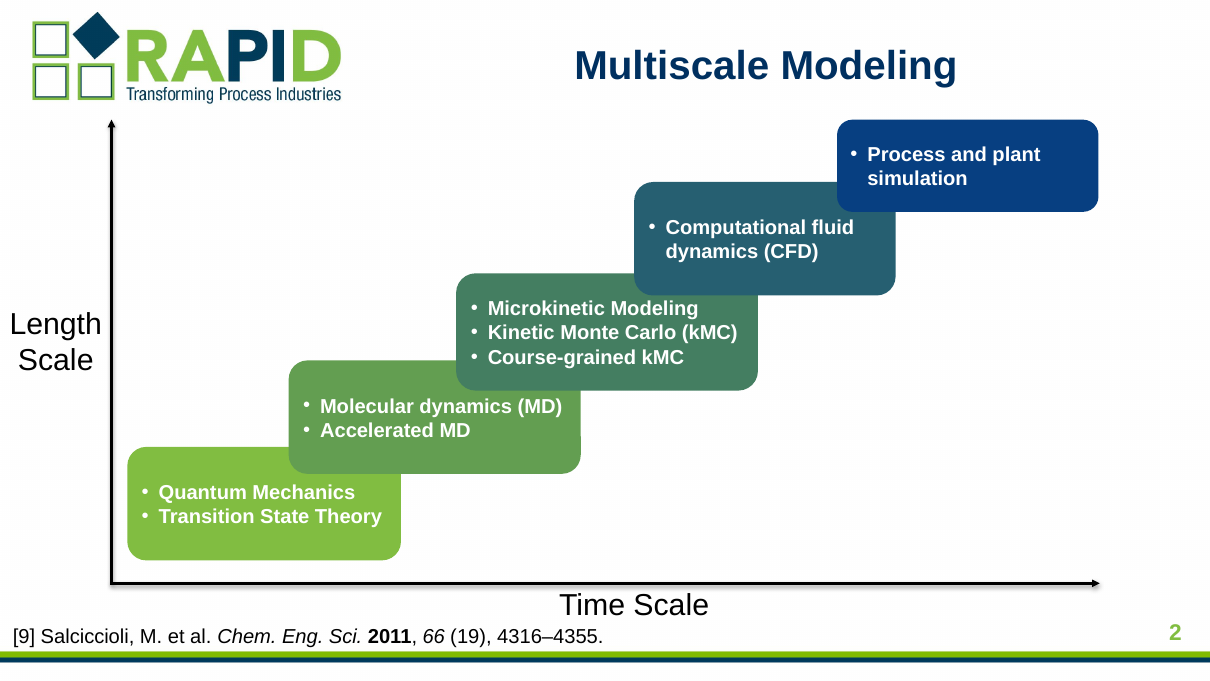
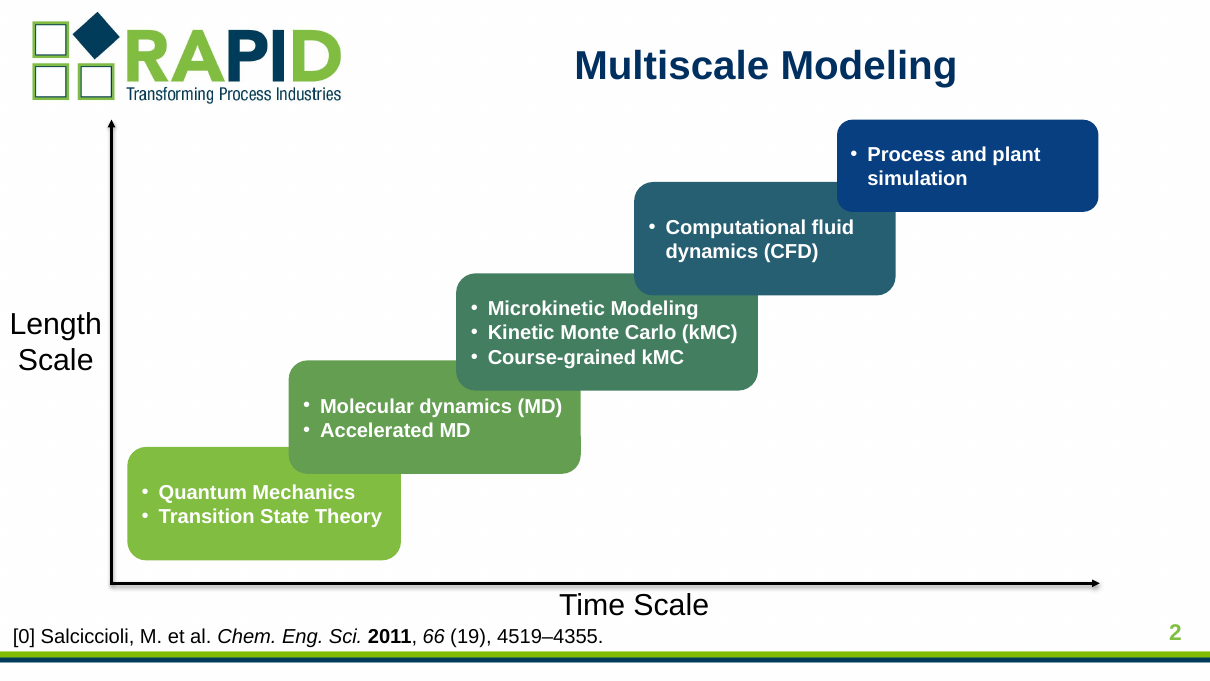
9: 9 -> 0 (24, 636)
4316–4355: 4316–4355 -> 4519–4355 (550, 636)
